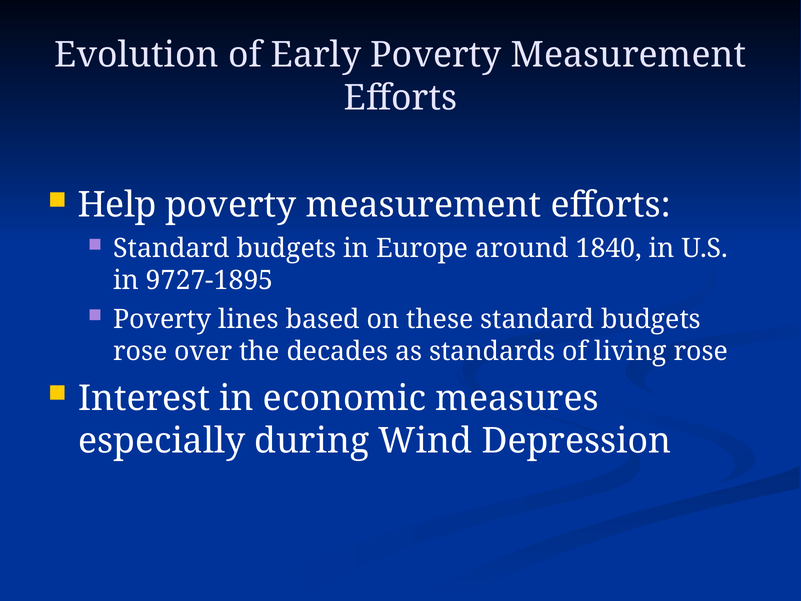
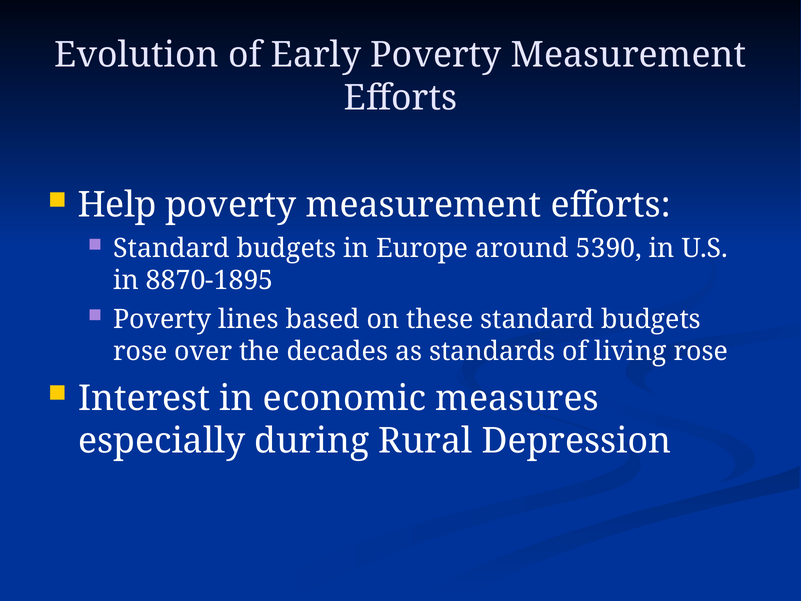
1840: 1840 -> 5390 (609, 248)
9727-1895: 9727-1895 -> 8870-1895 (210, 280)
Wind: Wind -> Rural (425, 441)
